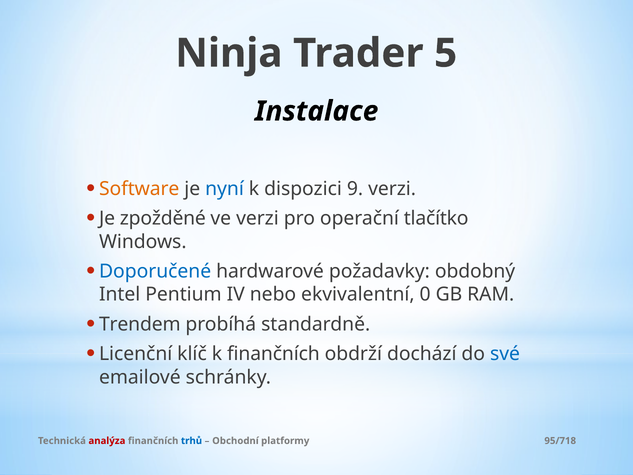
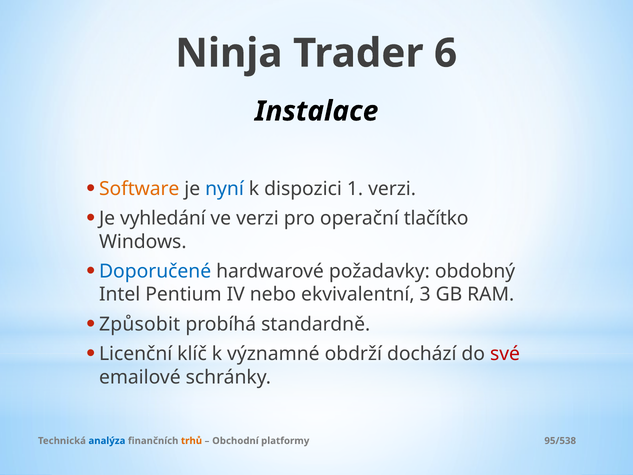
5: 5 -> 6 (446, 53)
9: 9 -> 1 (355, 189)
zpožděné: zpožděné -> vyhledání (163, 218)
0: 0 -> 3 (425, 294)
Trendem: Trendem -> Způsobit (140, 324)
k finančních: finančních -> významné (273, 354)
své colour: blue -> red (505, 354)
analýza colour: red -> blue (107, 441)
trhů colour: blue -> orange (192, 441)
95/718: 95/718 -> 95/538 (560, 441)
